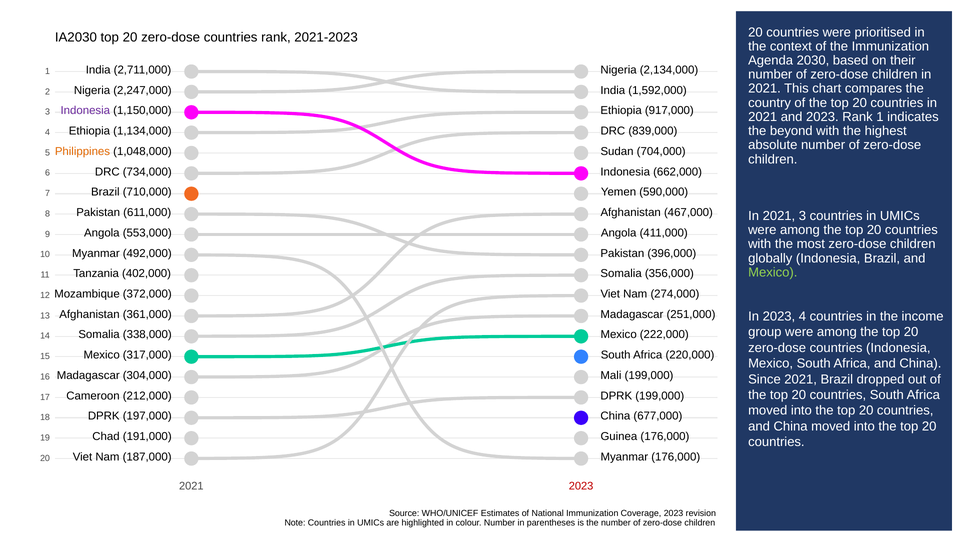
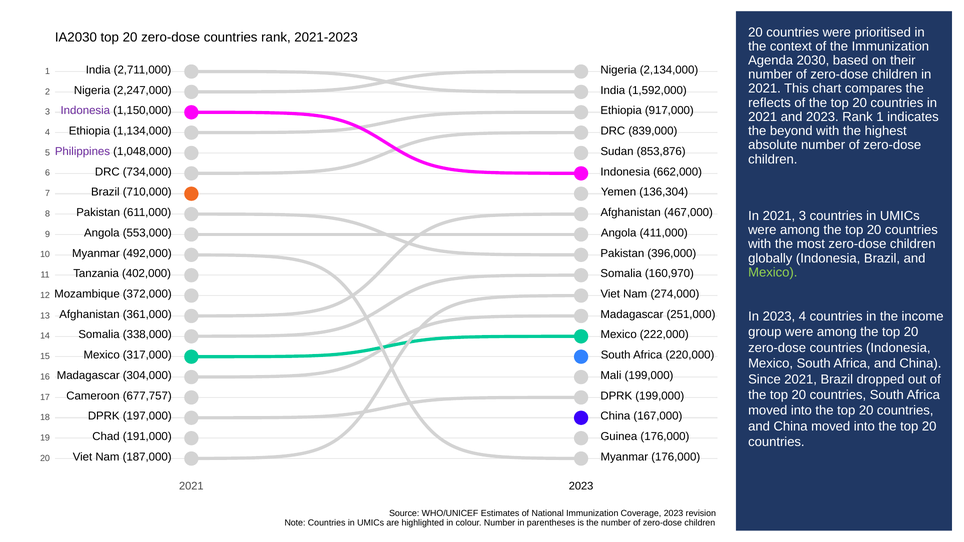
country: country -> reflects (770, 103)
Philippines colour: orange -> purple (82, 151)
704,000: 704,000 -> 853,876 (661, 151)
590,000: 590,000 -> 136,304 (664, 192)
356,000: 356,000 -> 160,970 (669, 274)
212,000: 212,000 -> 677,757 (147, 396)
677,000: 677,000 -> 167,000 (658, 416)
2023 colour: red -> black (581, 487)
